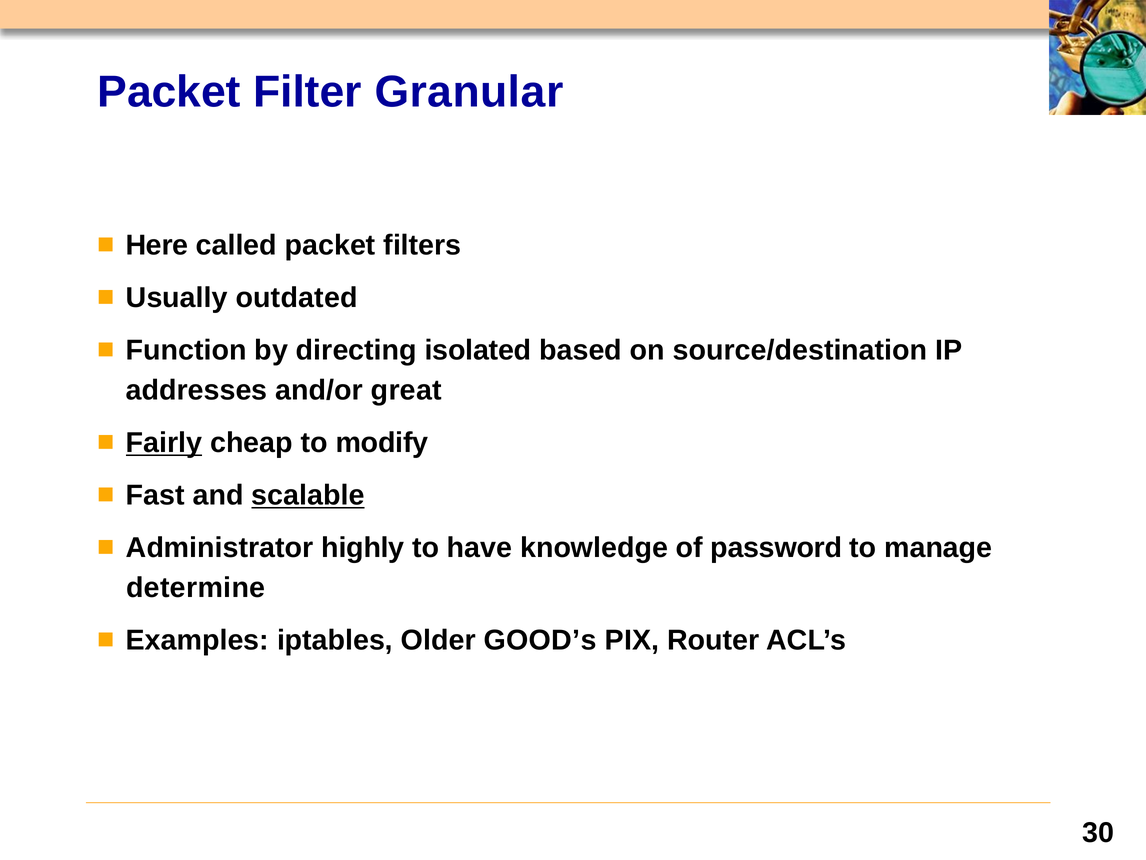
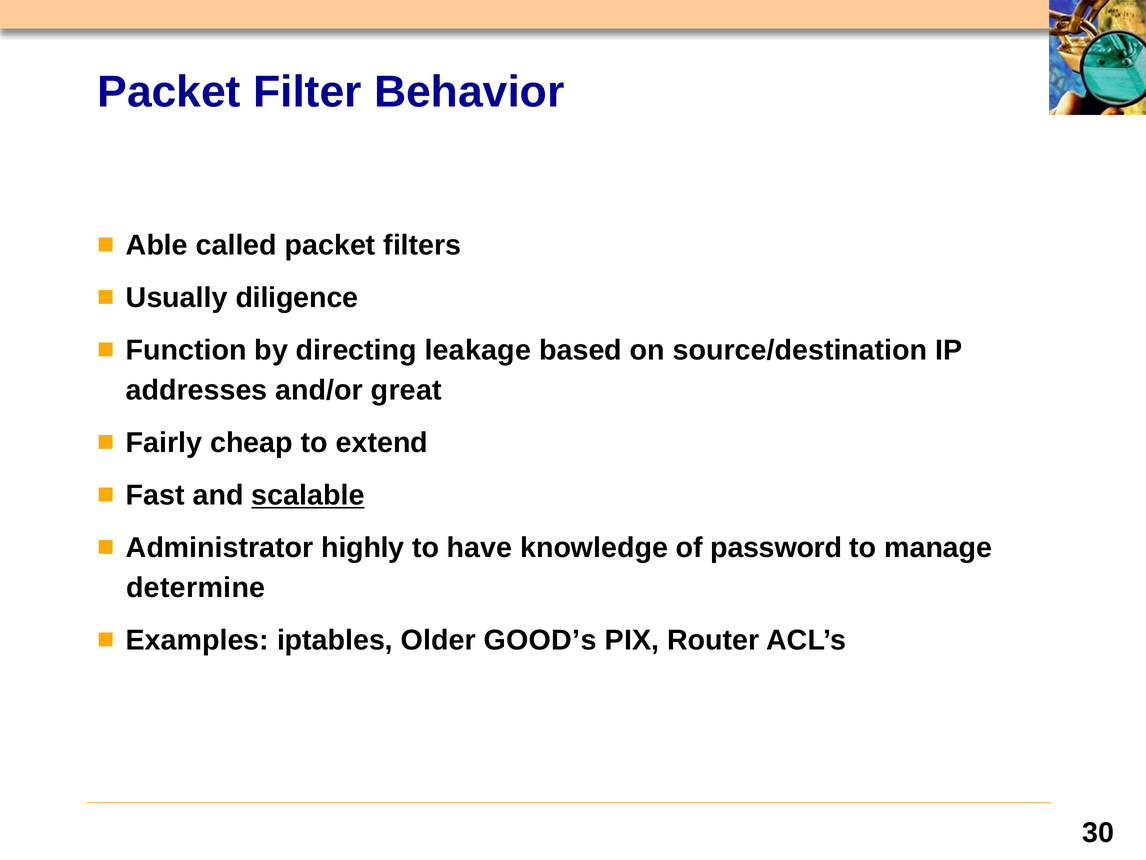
Granular: Granular -> Behavior (469, 92)
Here: Here -> Able (157, 245)
outdated: outdated -> diligence (297, 298)
isolated: isolated -> leakage (478, 350)
Fairly underline: present -> none (164, 443)
modify: modify -> extend (382, 443)
